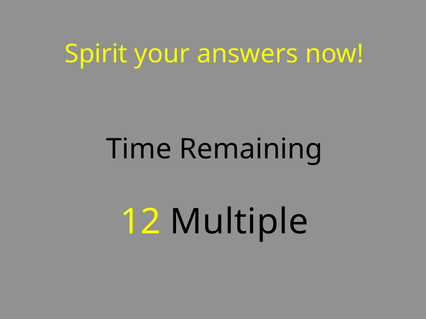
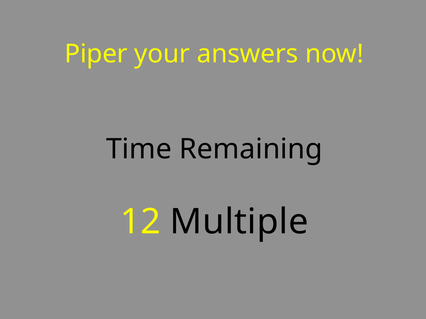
Spirit: Spirit -> Piper (96, 54)
